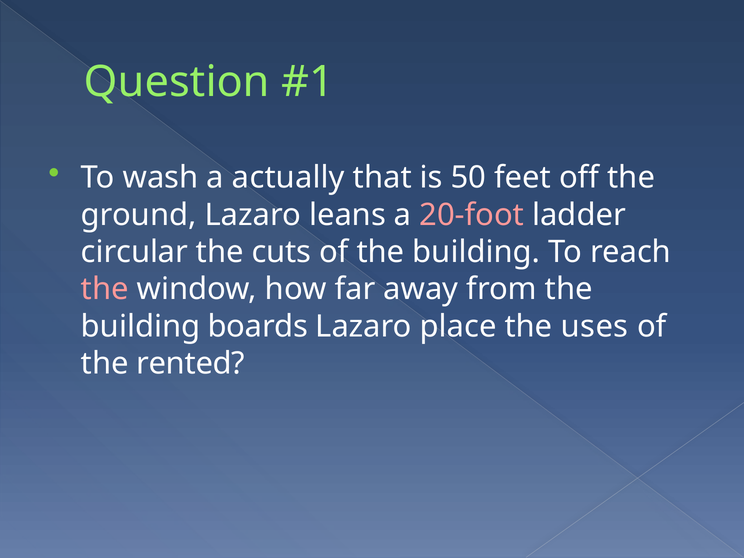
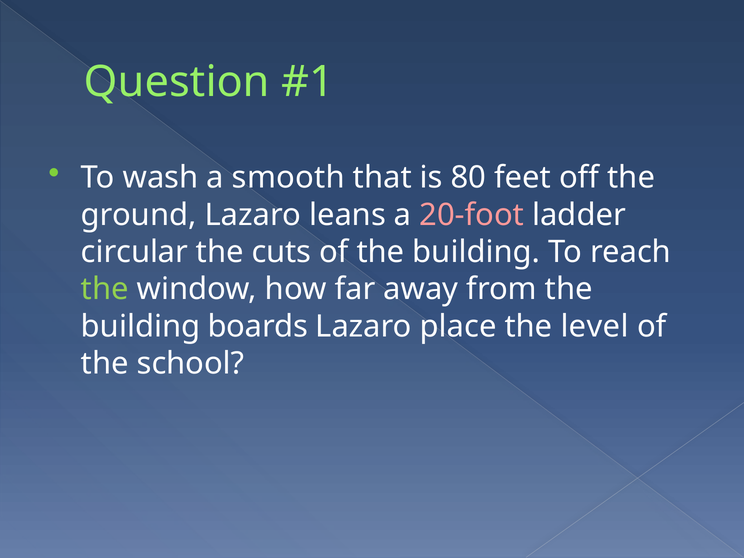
actually: actually -> smooth (288, 178)
50: 50 -> 80 (468, 178)
the colour: pink -> light green (105, 289)
uses: uses -> level (595, 326)
rented: rented -> school (190, 364)
